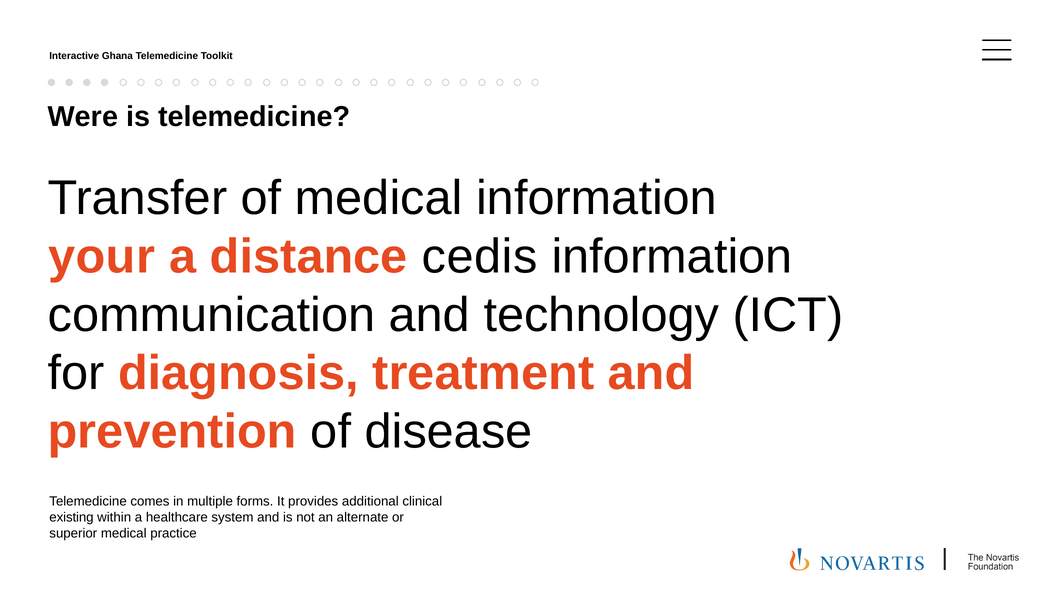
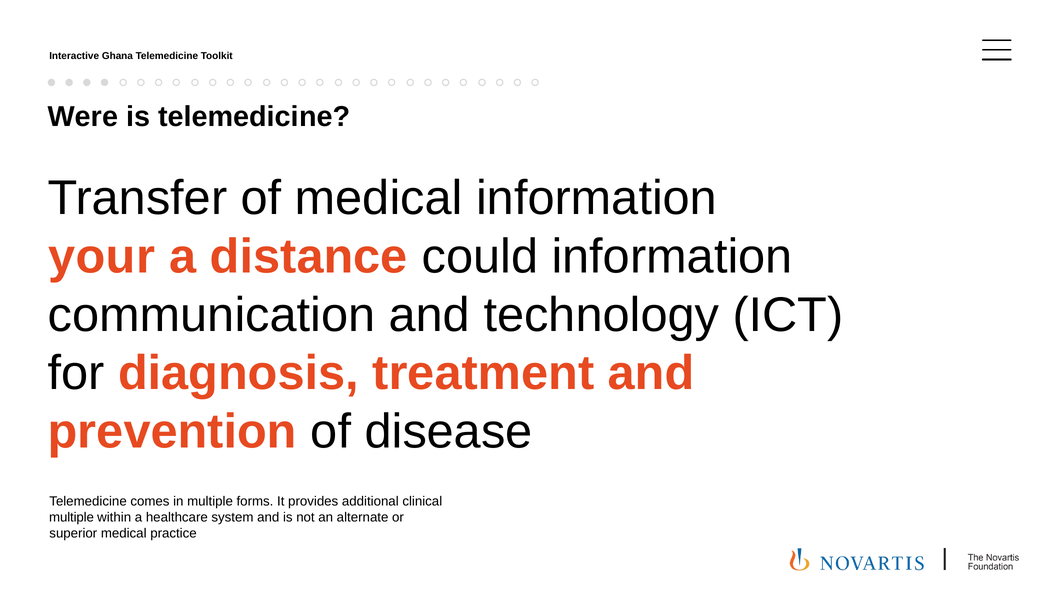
cedis: cedis -> could (480, 256)
existing: existing -> multiple (72, 517)
